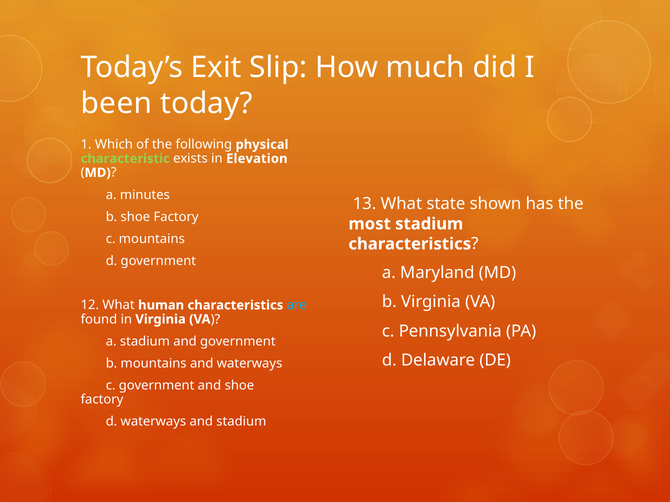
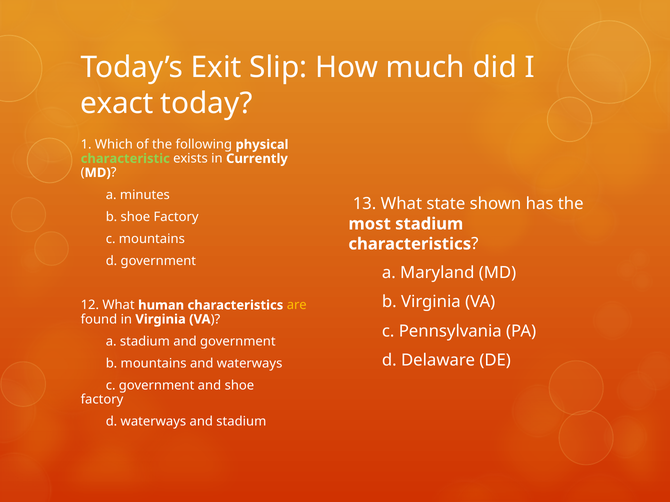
been: been -> exact (117, 103)
Elevation: Elevation -> Currently (257, 159)
are colour: light blue -> yellow (297, 305)
